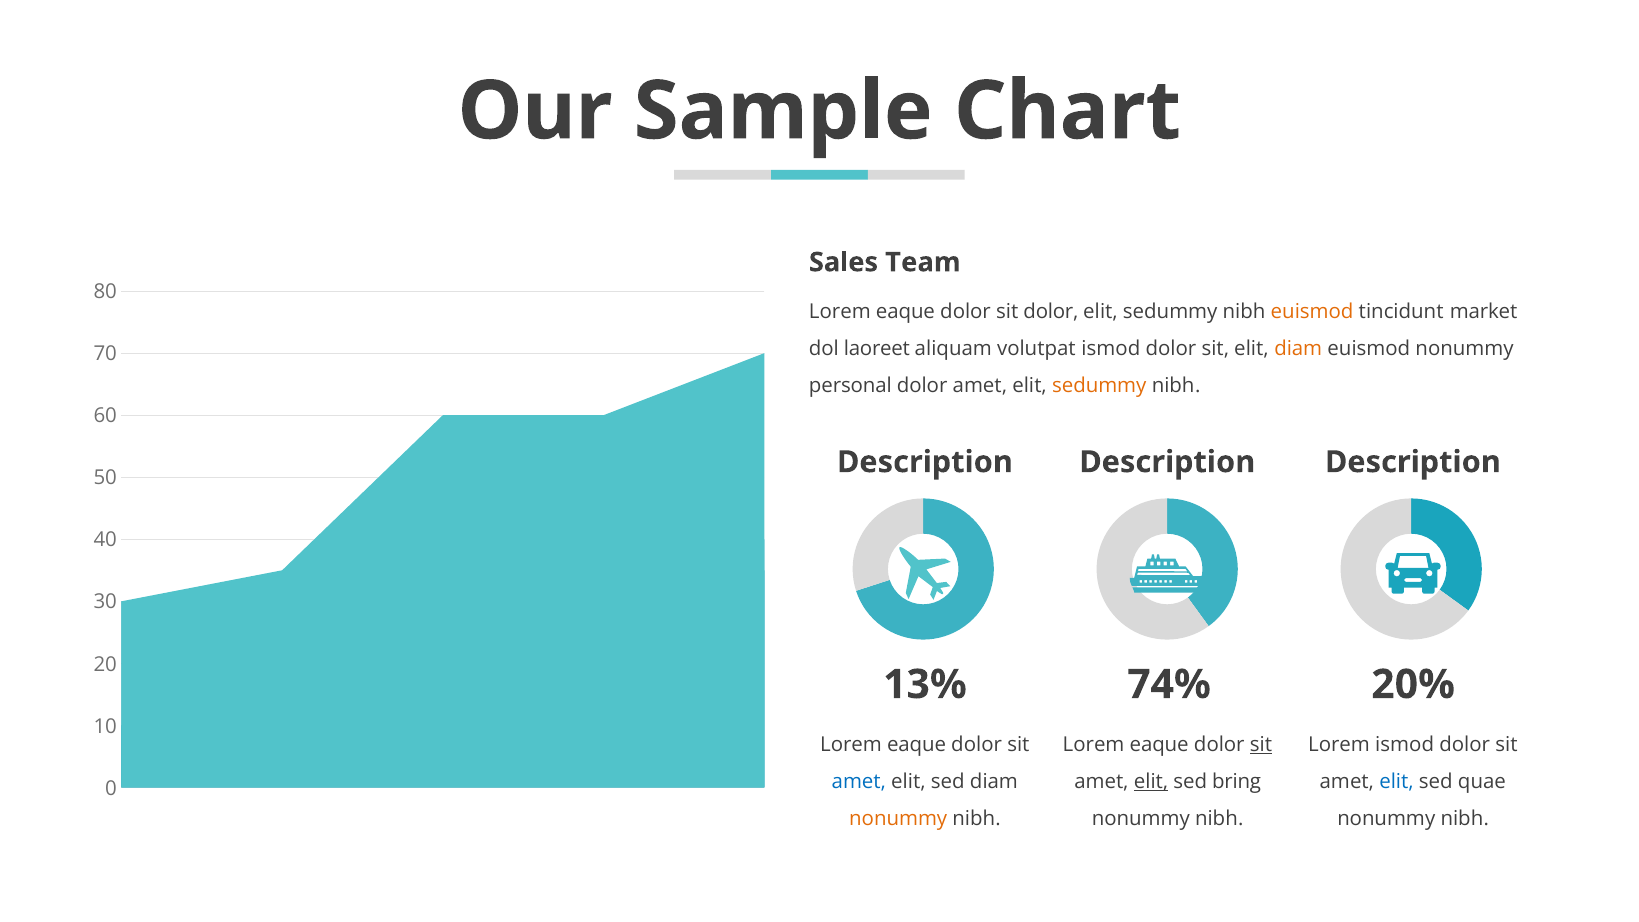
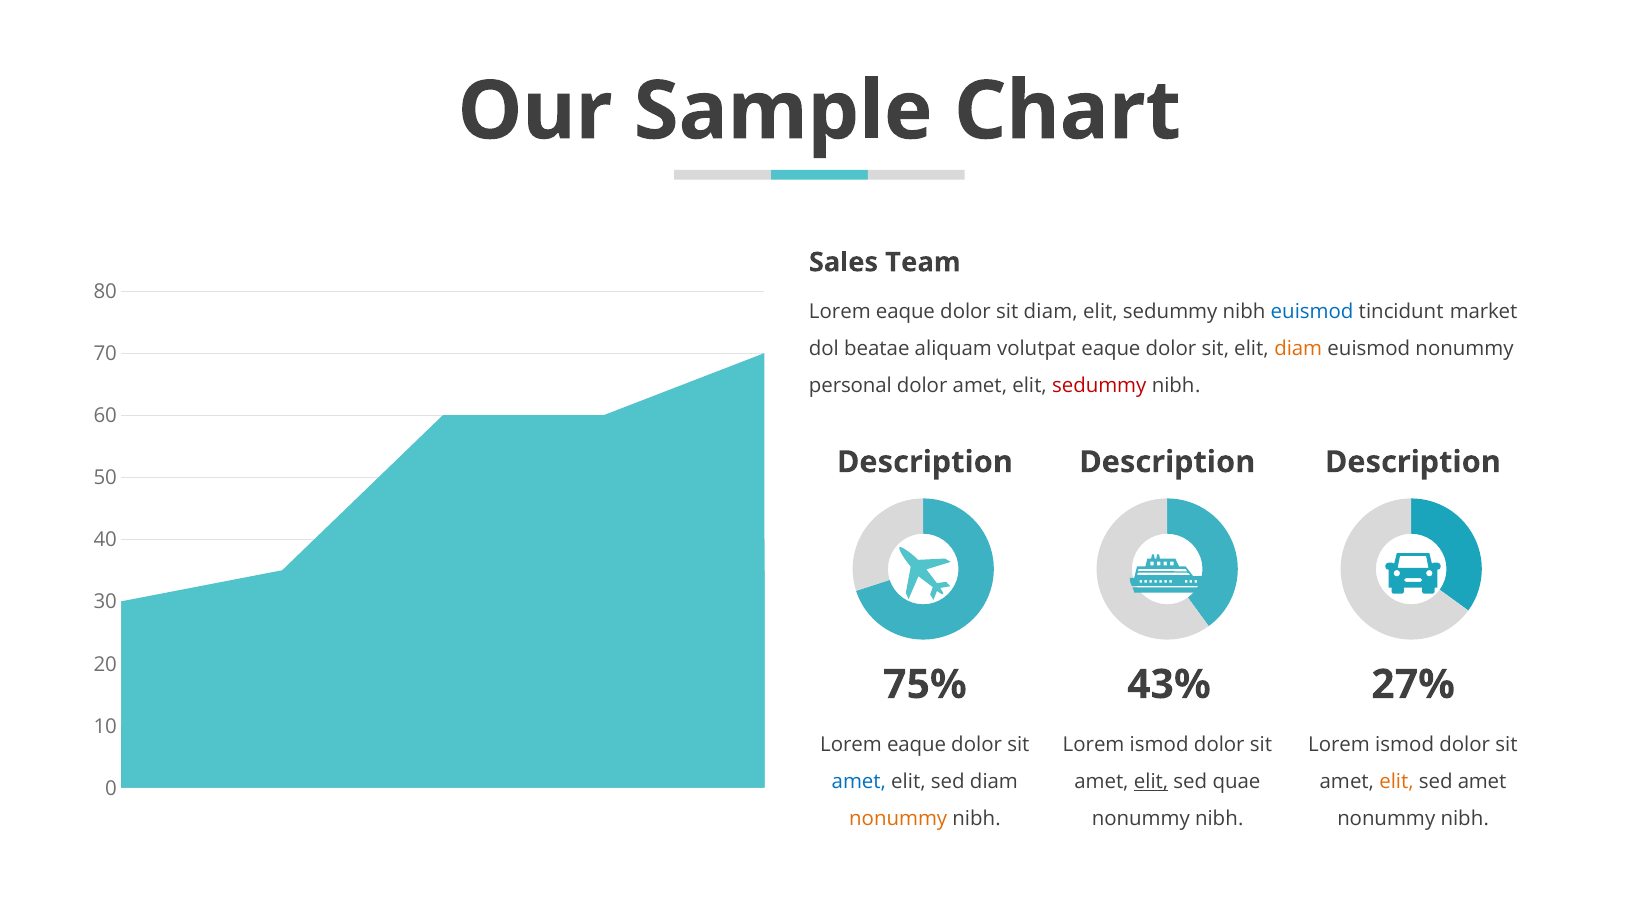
sit dolor: dolor -> diam (1051, 312)
euismod colour: orange -> blue (1312, 312)
laoreet: laoreet -> beatae (877, 349)
volutpat ismod: ismod -> eaque (1111, 349)
sedummy colour: orange -> red (1099, 386)
20%: 20% -> 27% (1413, 685)
13%: 13% -> 75% (925, 685)
74%: 74% -> 43% (1169, 685)
eaque: eaque -> ismod (1159, 745)
sit underline: present -> none (1261, 745)
bring: bring -> quae (1236, 782)
elit colour: blue -> orange (1397, 782)
sed quae: quae -> amet (1482, 782)
